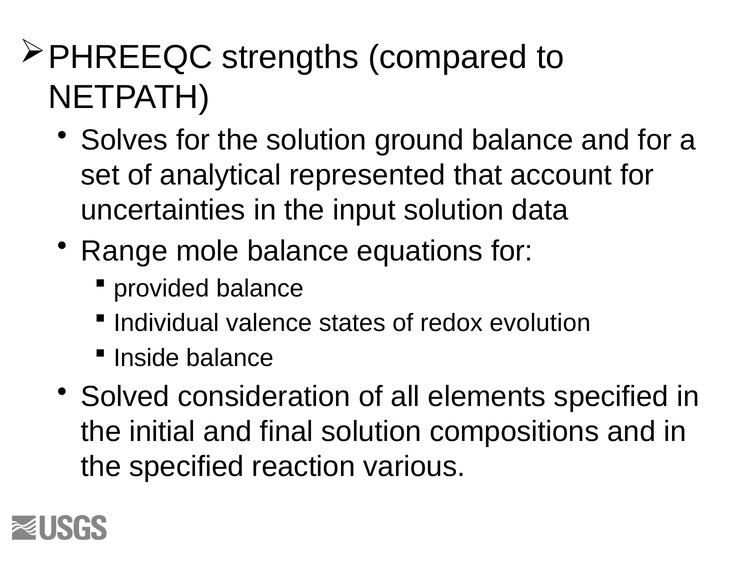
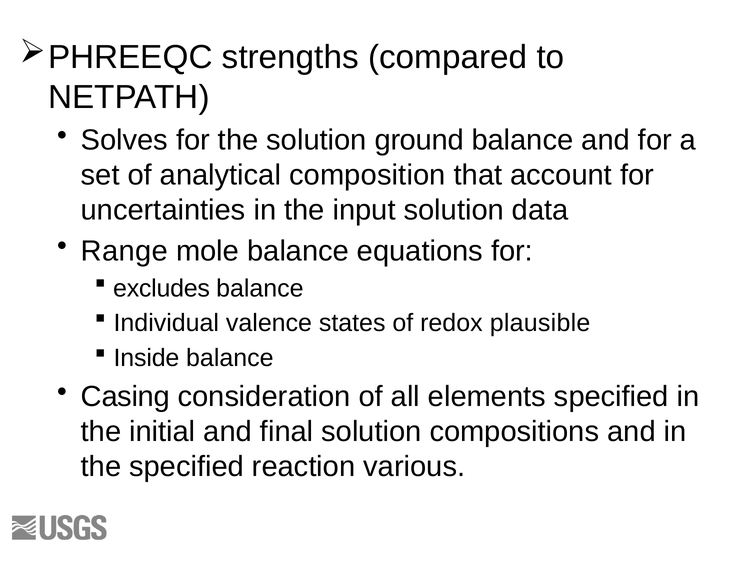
represented: represented -> composition (367, 175)
provided: provided -> excludes (162, 288)
evolution: evolution -> plausible (540, 323)
Solved: Solved -> Casing (125, 397)
